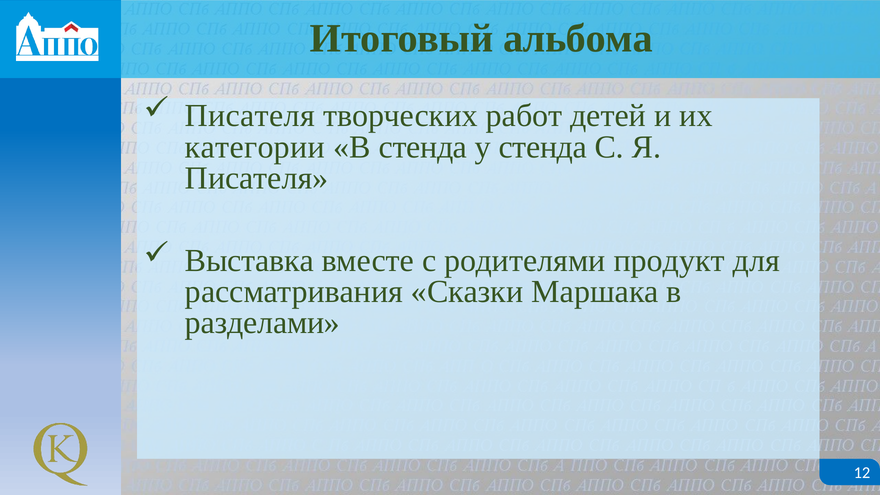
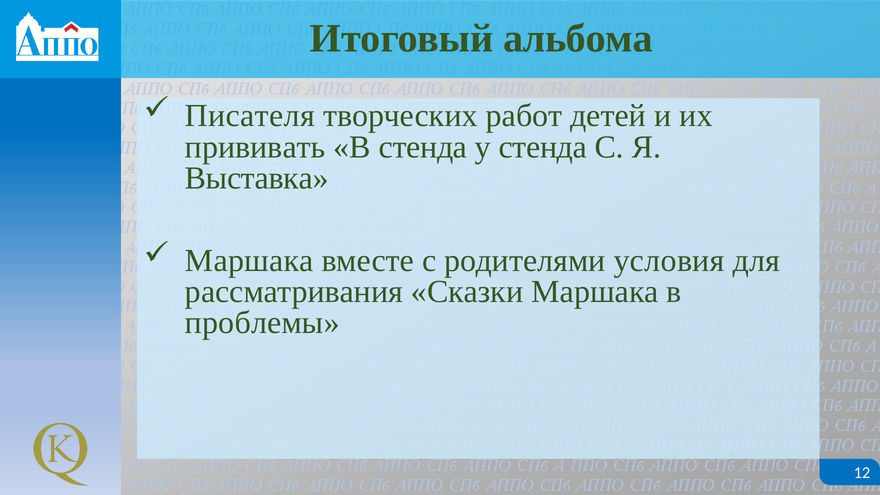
категории: категории -> прививать (255, 147)
Писателя: Писателя -> Выставка (257, 178)
Выставка: Выставка -> Маршака (249, 260)
продукт: продукт -> условия (669, 260)
разделами: разделами -> проблемы (262, 323)
